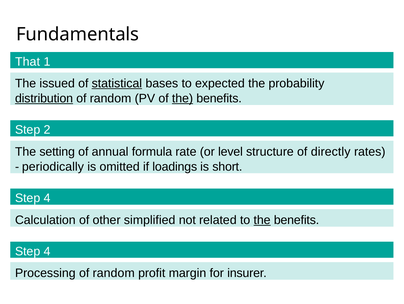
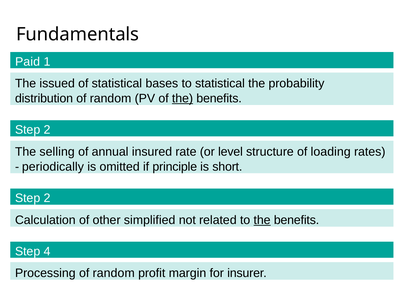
That: That -> Paid (28, 62)
statistical underline: present -> none (117, 83)
to expected: expected -> statistical (220, 83)
distribution underline: present -> none (44, 98)
setting: setting -> selling (57, 151)
formula: formula -> insured (152, 151)
directly: directly -> loading (331, 151)
loadings: loadings -> principle (175, 166)
4: 4 -> 2 (47, 198)
